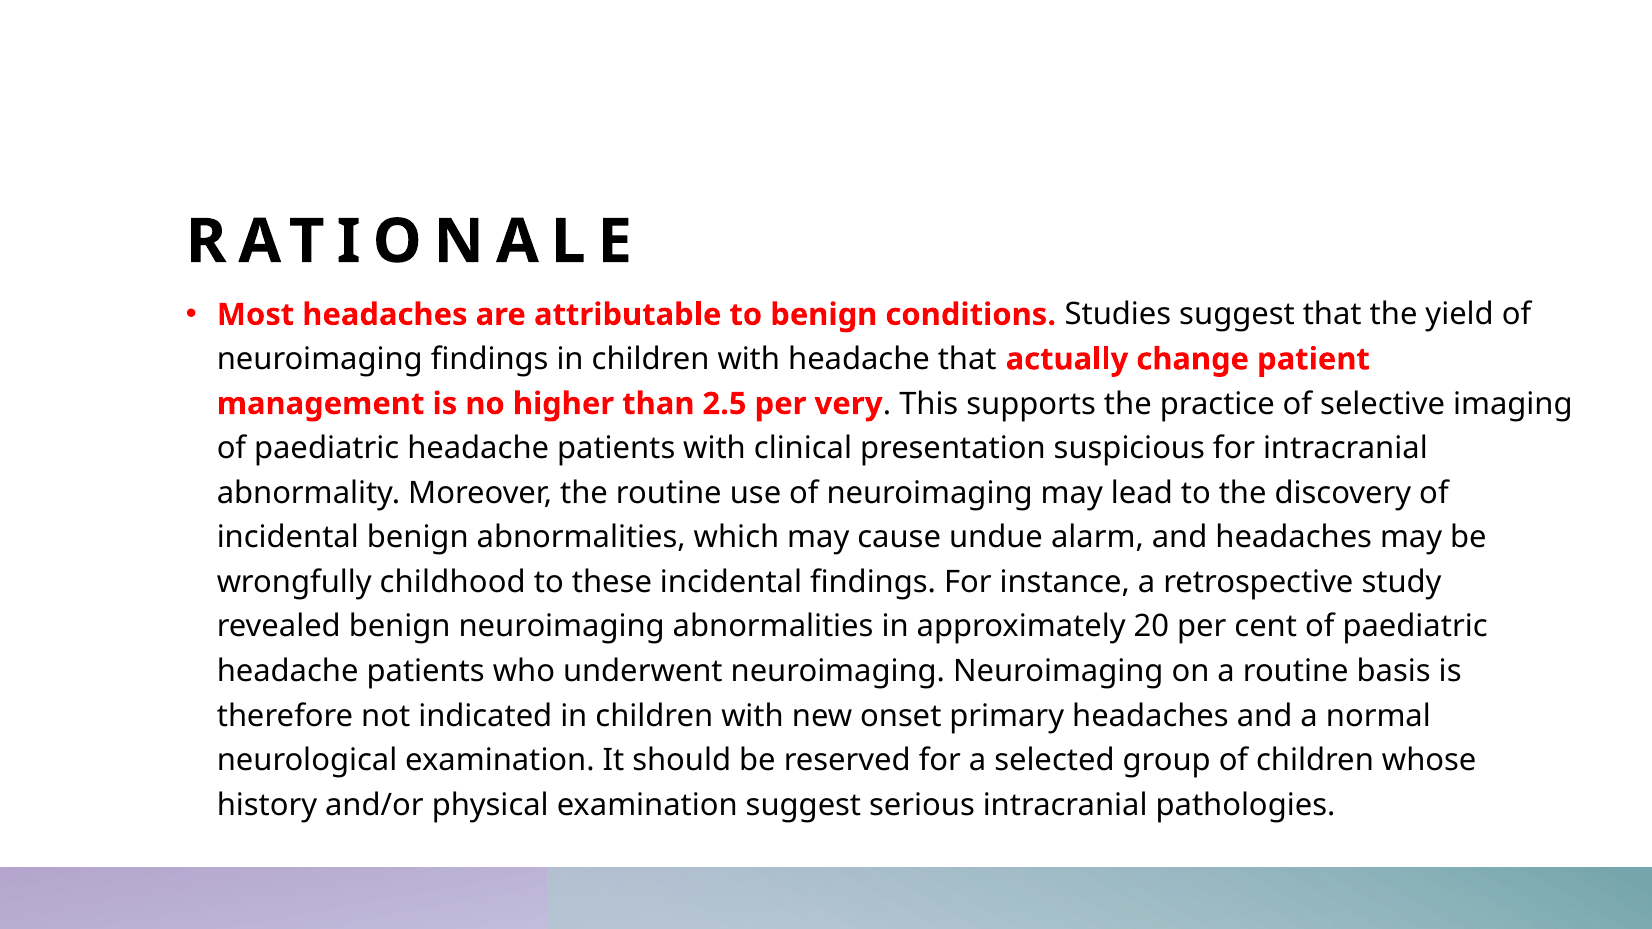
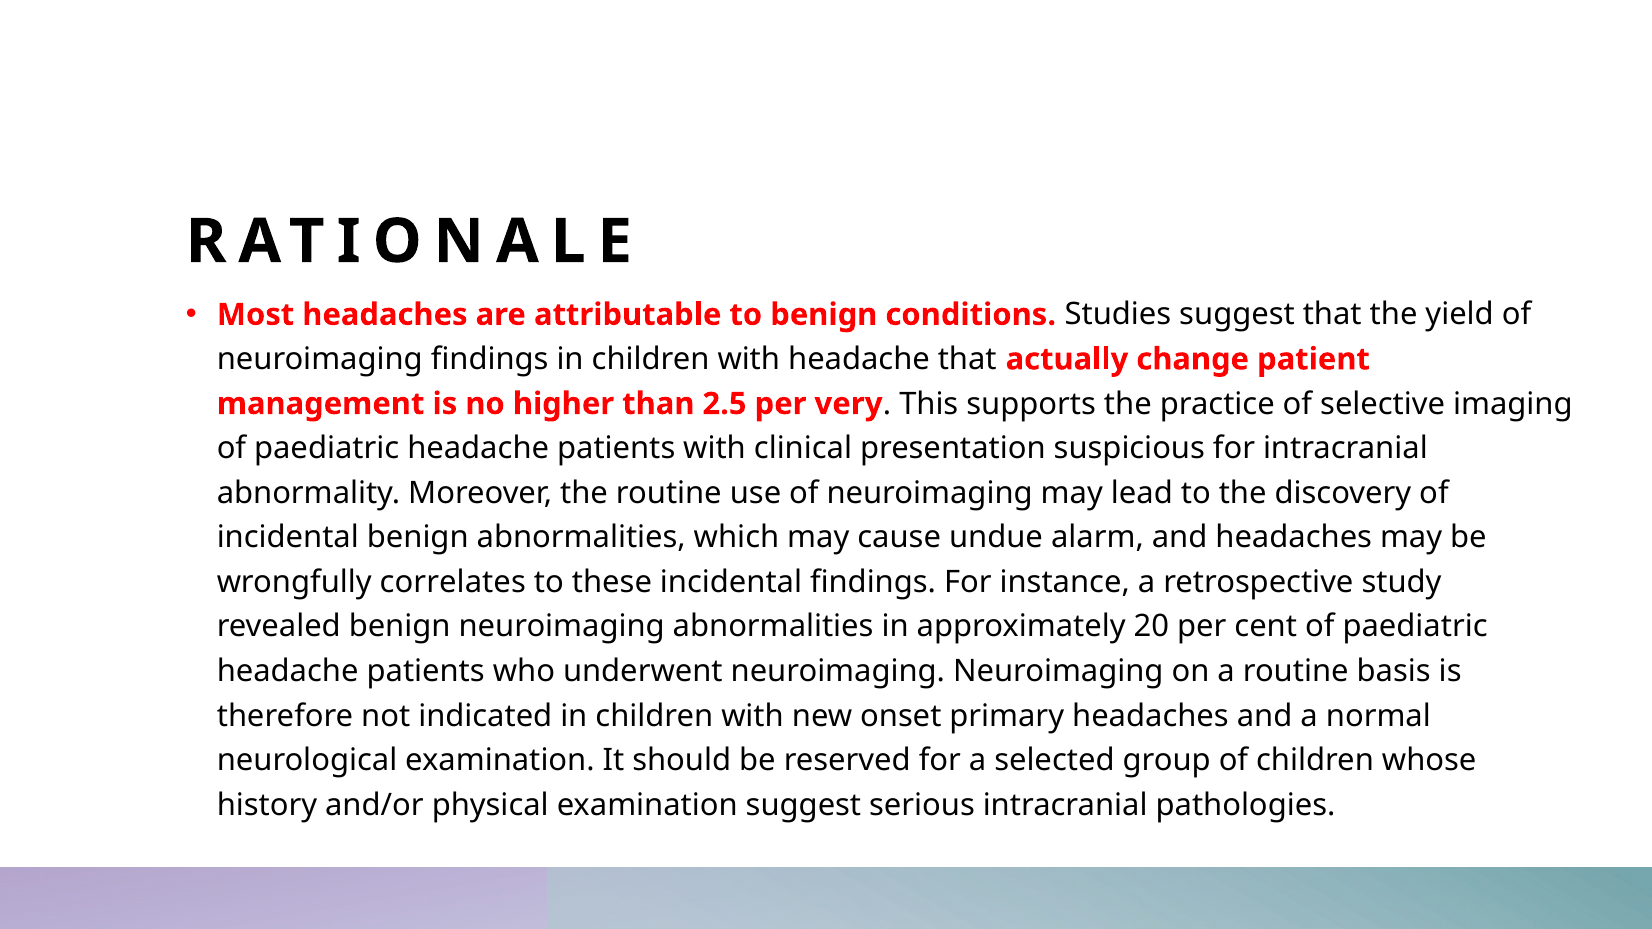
childhood: childhood -> correlates (453, 582)
